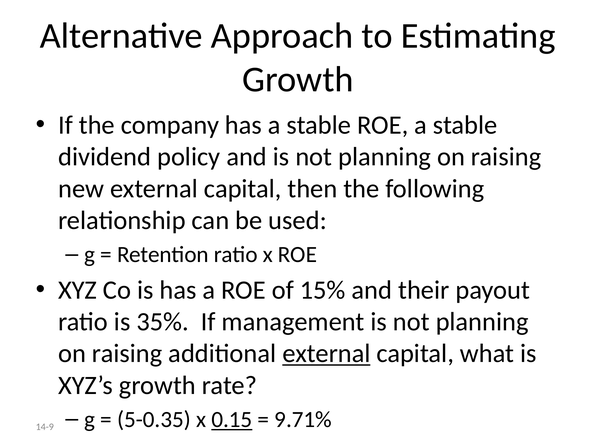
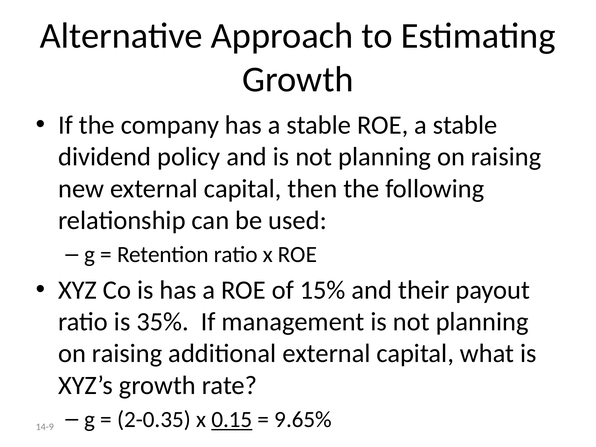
external underline: present -> none (326, 354)
5-0.35: 5-0.35 -> 2-0.35 (154, 420)
9.71%: 9.71% -> 9.65% (303, 420)
